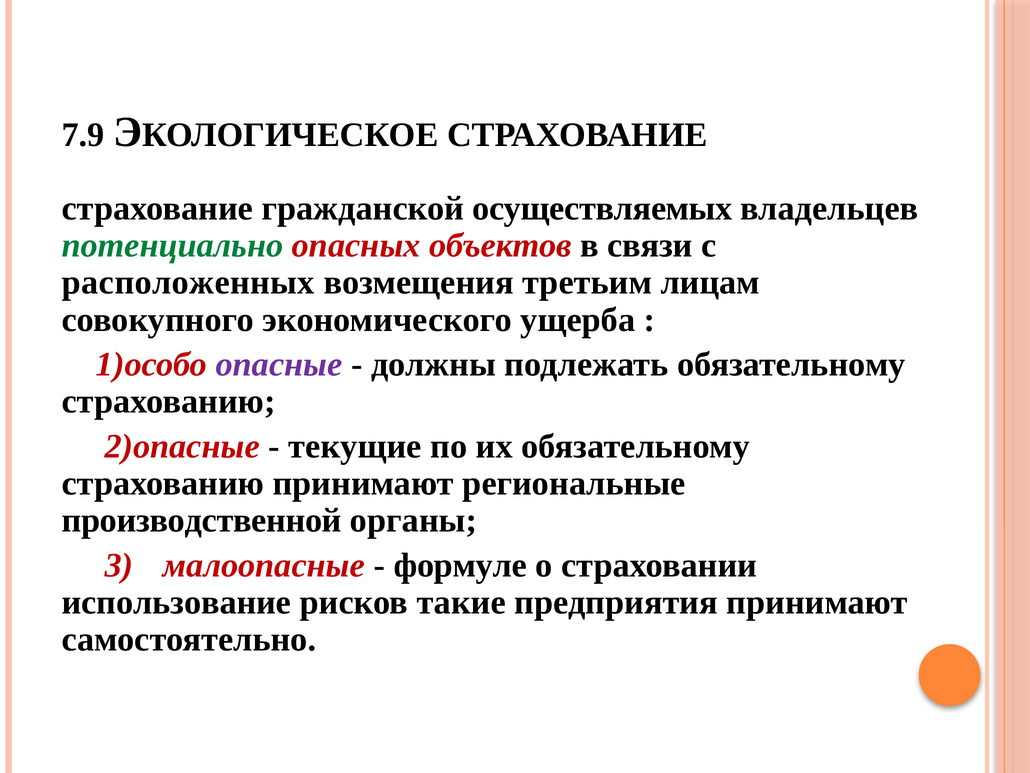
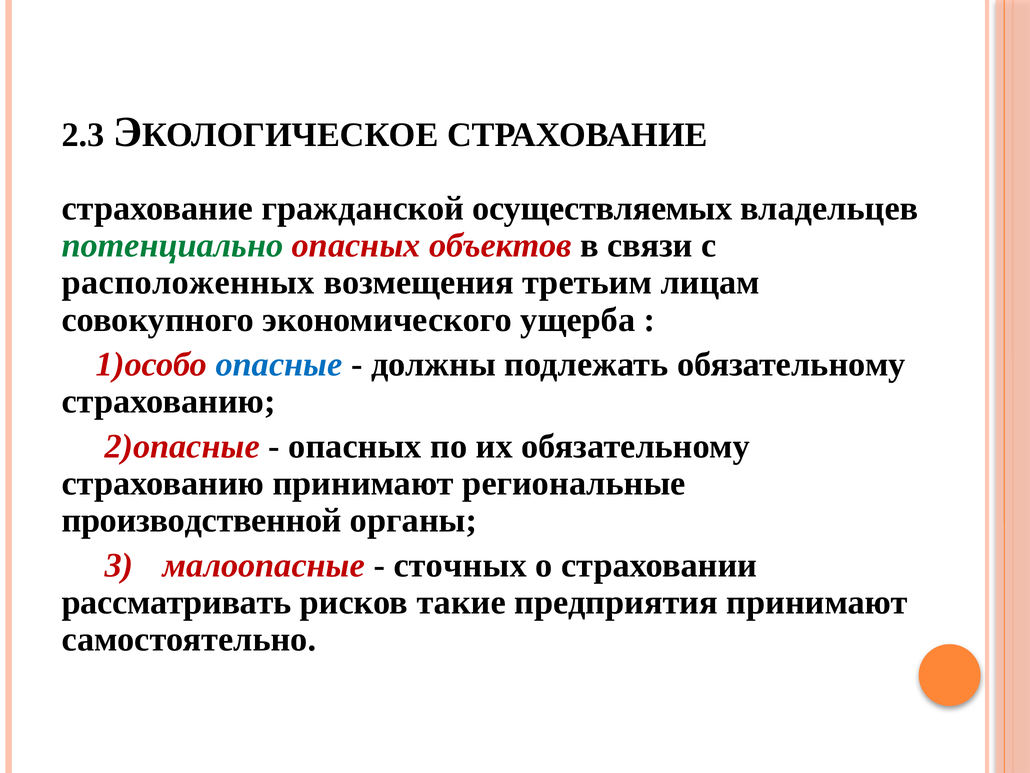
7.9: 7.9 -> 2.3 (83, 135)
опасные colour: purple -> blue (279, 364)
текущие: текущие -> опасных (355, 446)
формуле: формуле -> сточных (460, 565)
использование: использование -> рассматривать (177, 602)
